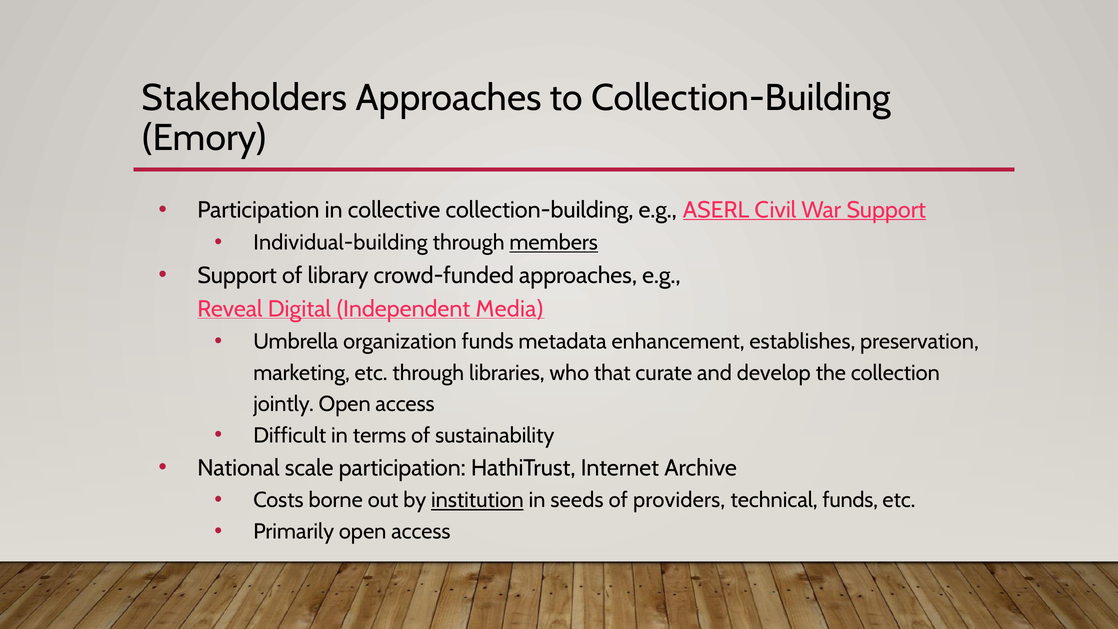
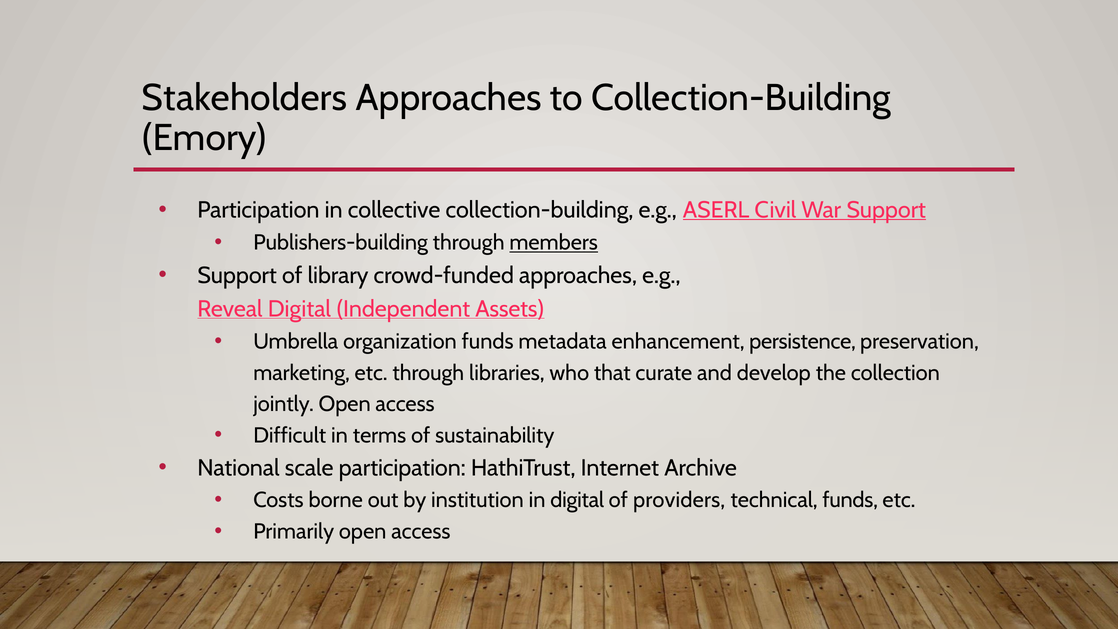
Individual-building: Individual-building -> Publishers-building (341, 243)
Media: Media -> Assets (510, 309)
establishes: establishes -> persistence (802, 341)
institution underline: present -> none (477, 500)
in seeds: seeds -> digital (577, 500)
